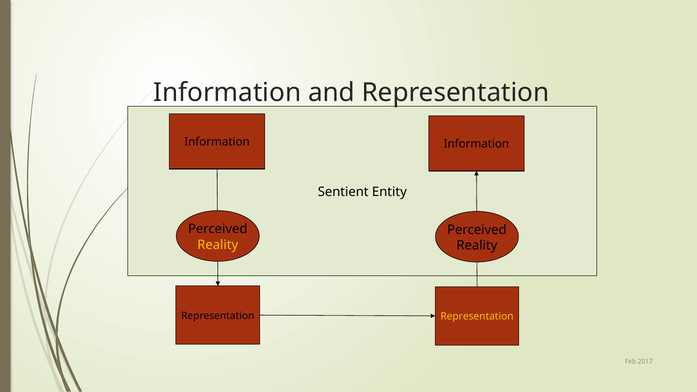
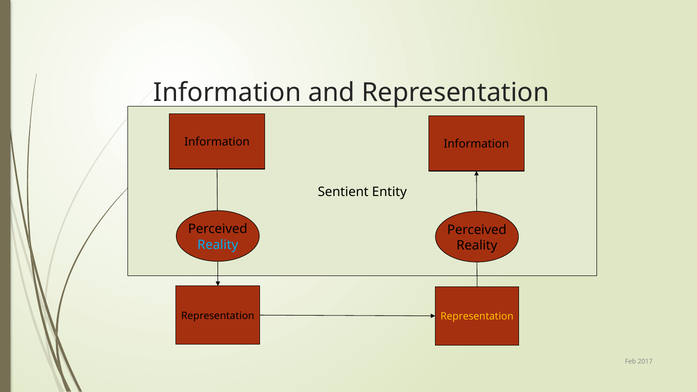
Reality colour: yellow -> light blue (218, 245)
